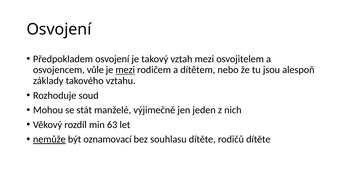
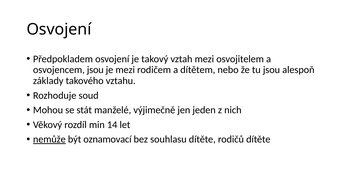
osvojencem vůle: vůle -> jsou (95, 70)
mezi underline: present -> none (125, 70)
63: 63 -> 14 (112, 125)
